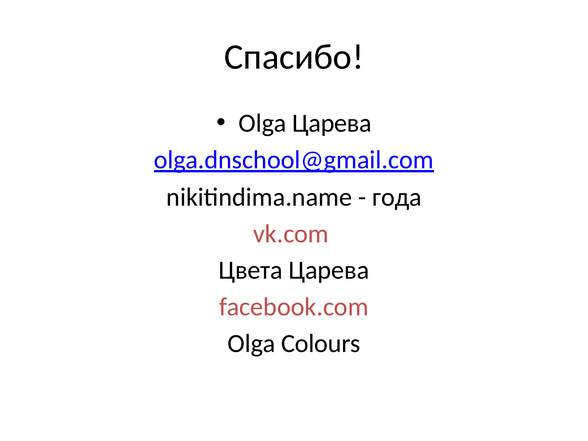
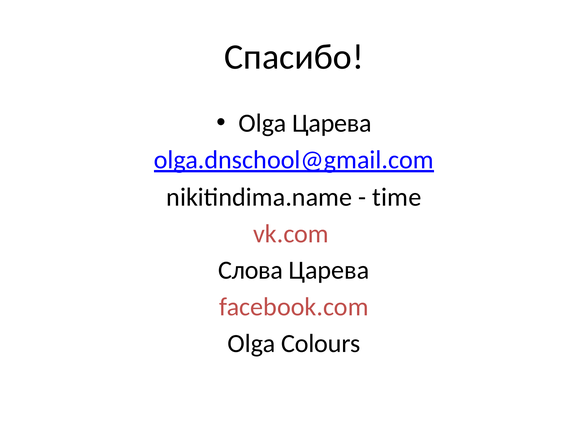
года: года -> time (397, 197)
Цвета: Цвета -> Слова (251, 270)
